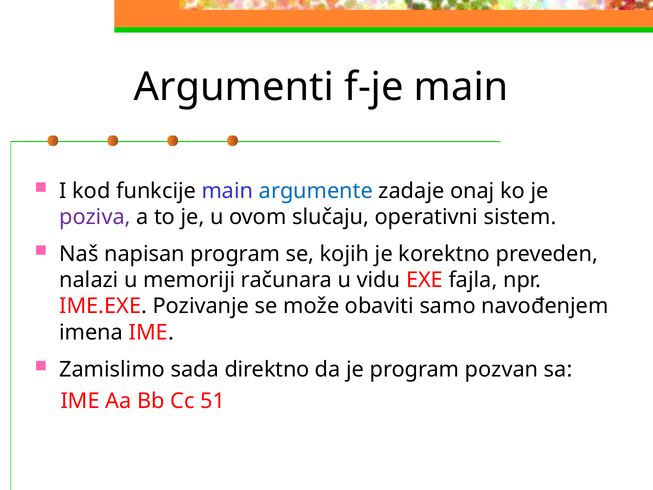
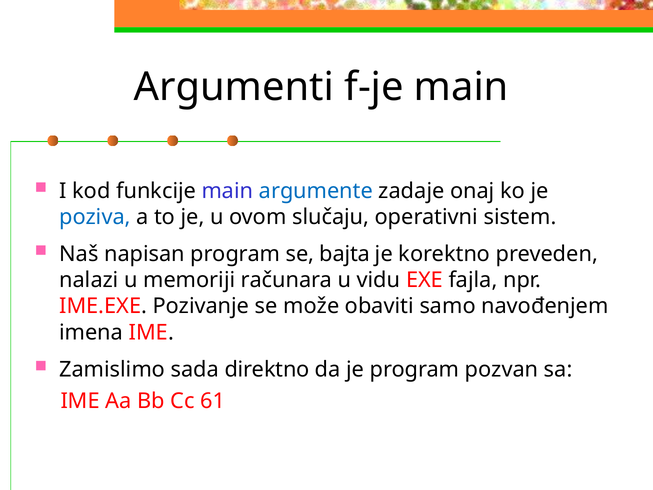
poziva colour: purple -> blue (95, 217)
kojih: kojih -> bajta (345, 254)
51: 51 -> 61 (213, 401)
